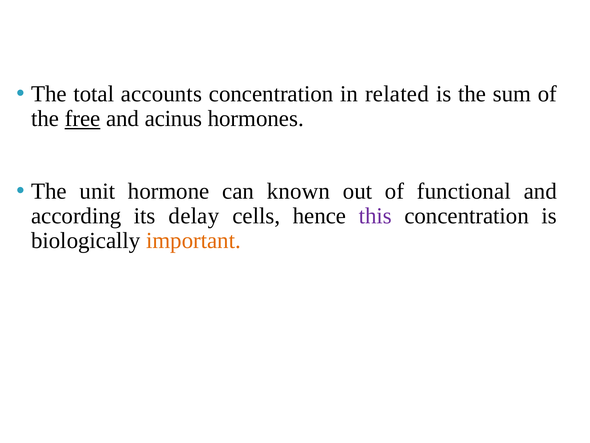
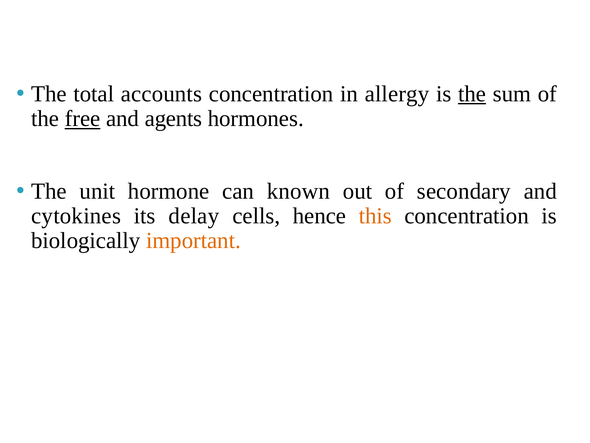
related: related -> allergy (397, 94)
the underline: none -> present (472, 94)
acinus: acinus -> agents (174, 119)
functional: functional -> secondary (464, 191)
according: according -> cytokines (76, 216)
this colour: purple -> orange (375, 216)
